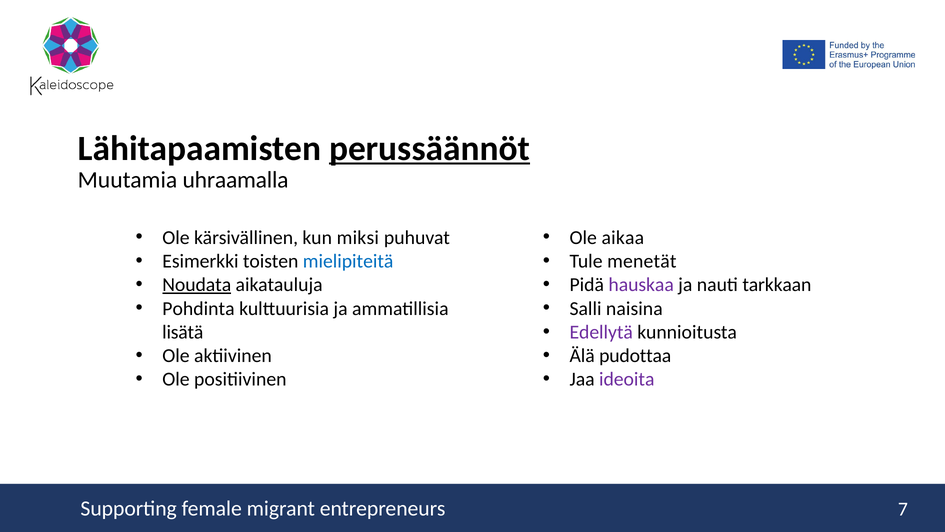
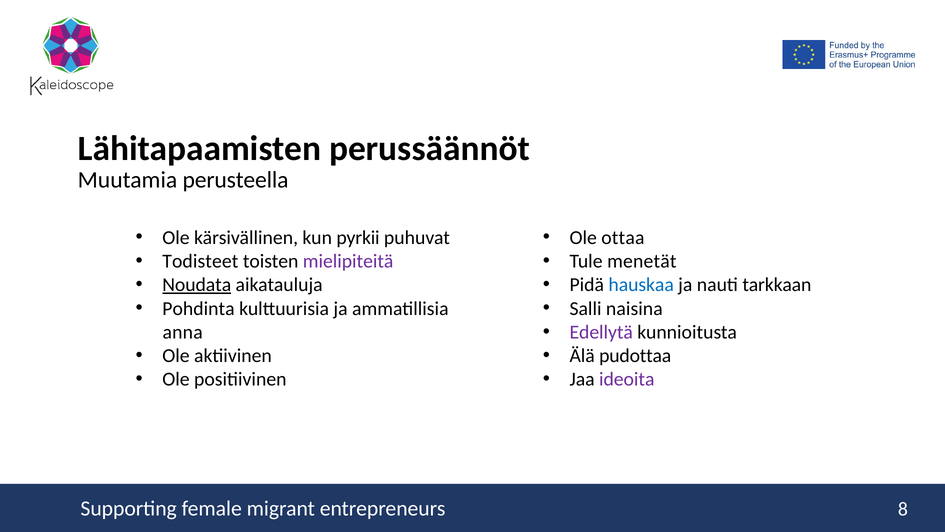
perussäännöt underline: present -> none (429, 148)
uhraamalla: uhraamalla -> perusteella (236, 180)
miksi: miksi -> pyrkii (358, 237)
aikaa: aikaa -> ottaa (623, 237)
Esimerkki: Esimerkki -> Todisteet (200, 261)
mielipiteitä colour: blue -> purple (348, 261)
hauskaa colour: purple -> blue (641, 285)
lisätä: lisätä -> anna (183, 332)
7: 7 -> 8 (903, 509)
